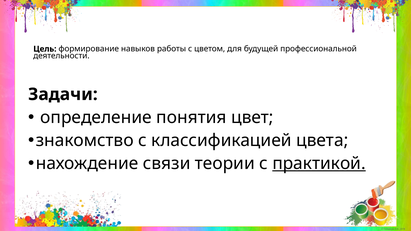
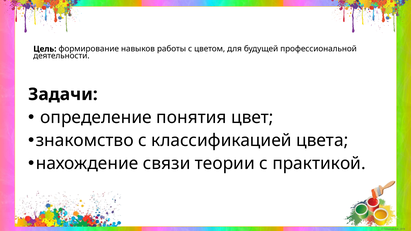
практикой underline: present -> none (319, 163)
